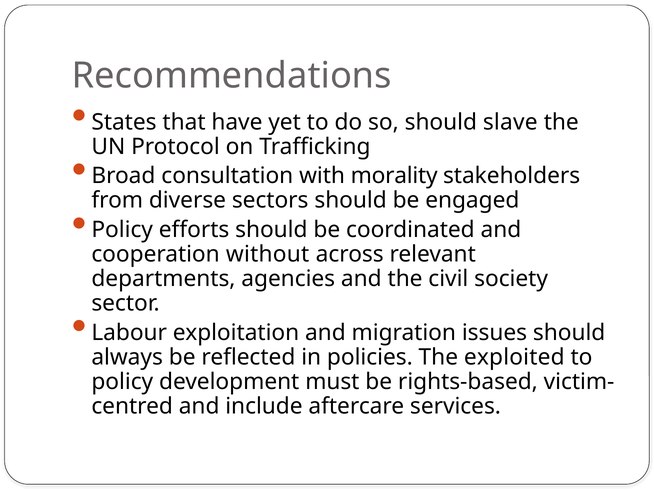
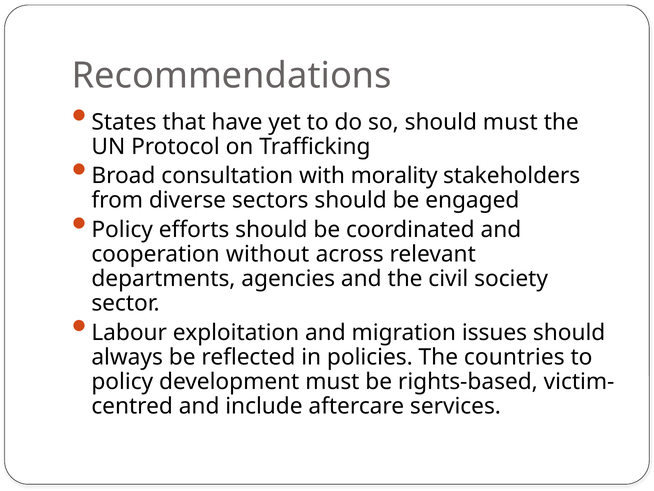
should slave: slave -> must (510, 122)
exploited: exploited -> countries (514, 357)
